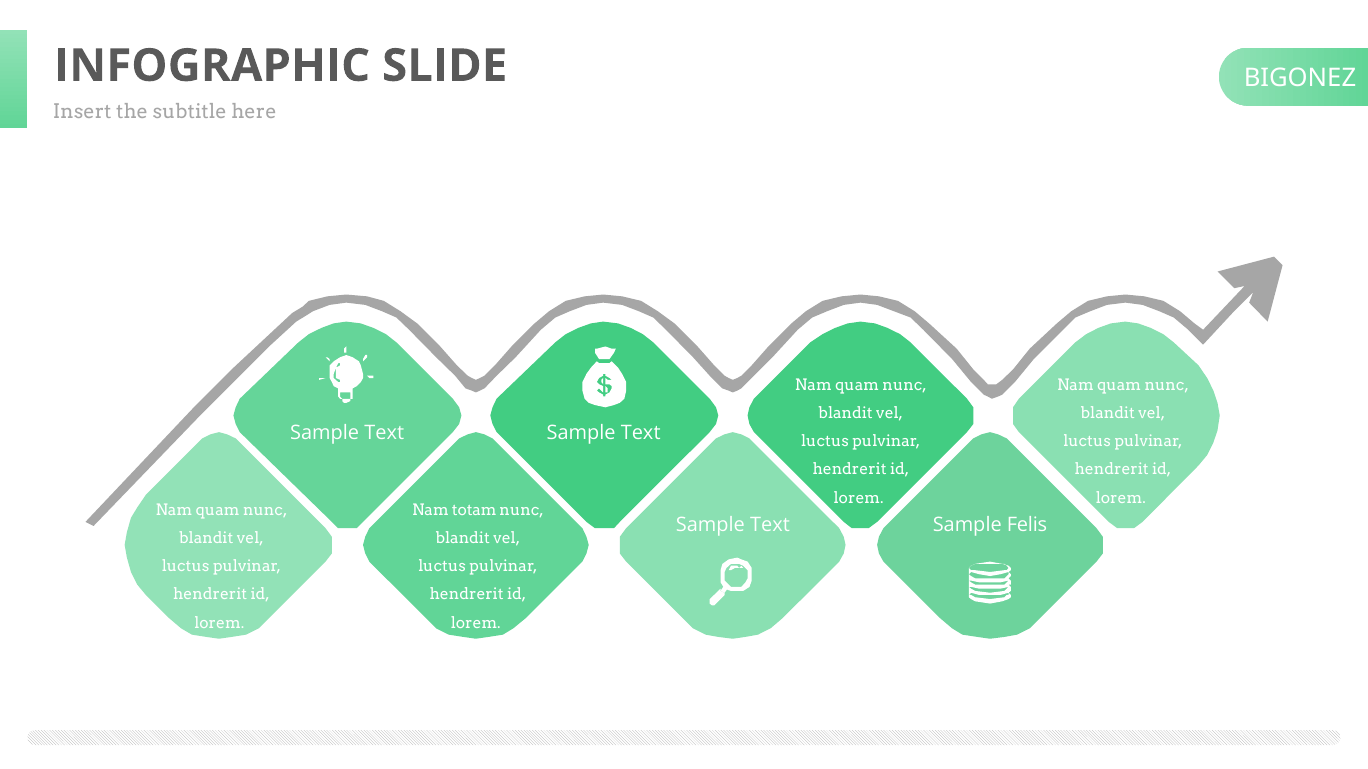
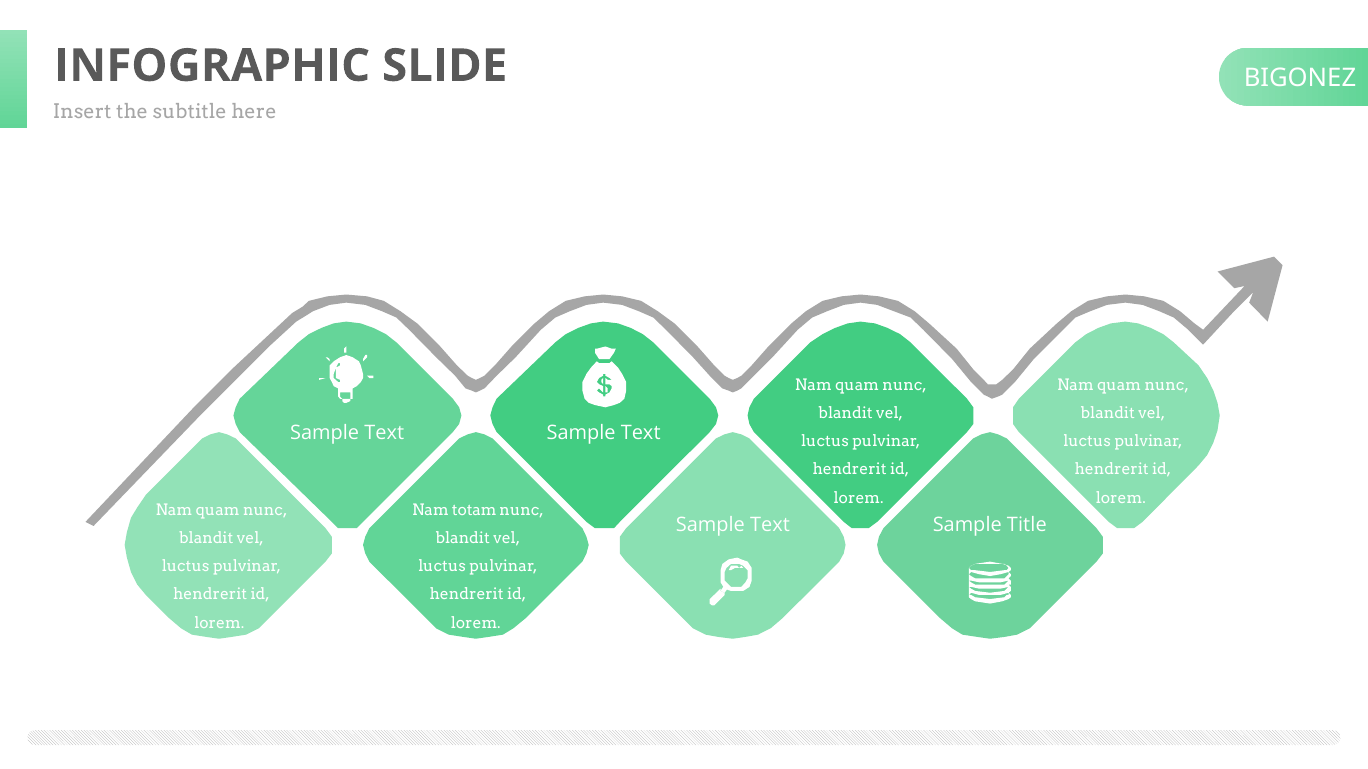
Felis: Felis -> Title (1027, 525)
